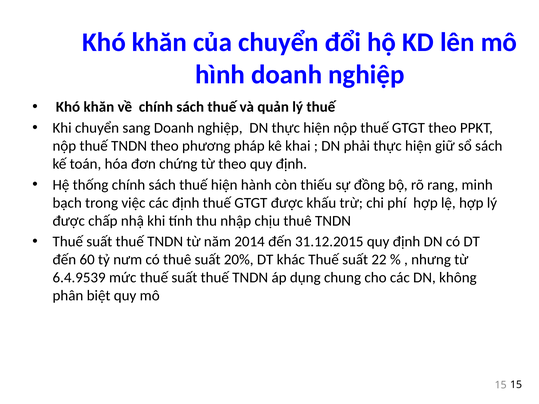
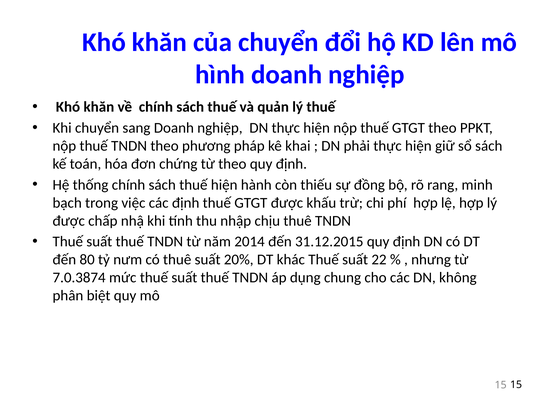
60: 60 -> 80 (87, 260)
6.4.9539: 6.4.9539 -> 7.0.3874 (79, 278)
